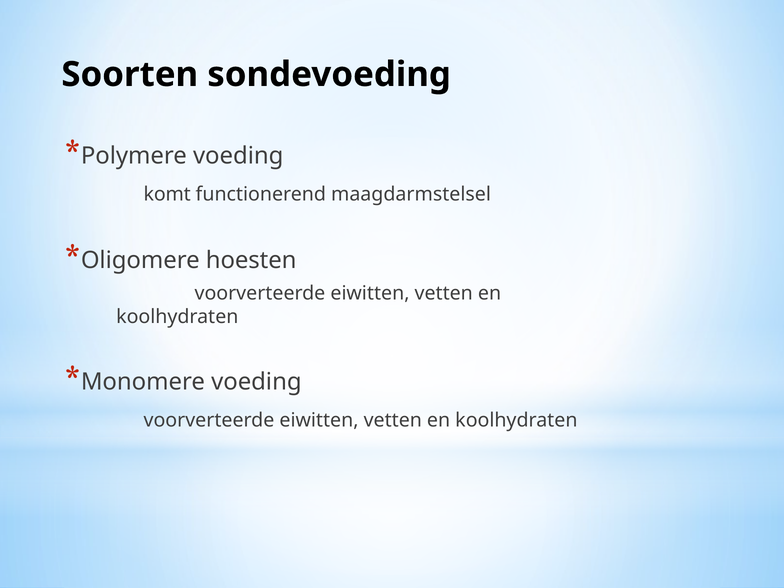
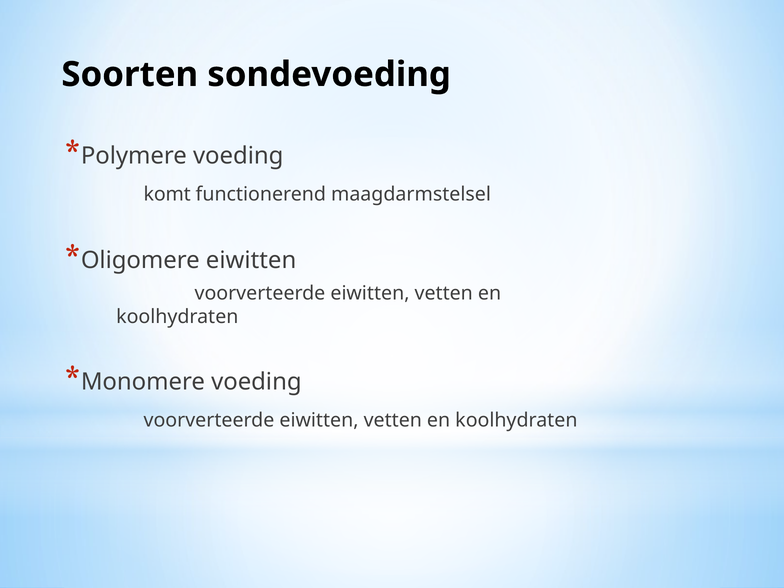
Oligomere hoesten: hoesten -> eiwitten (251, 260)
